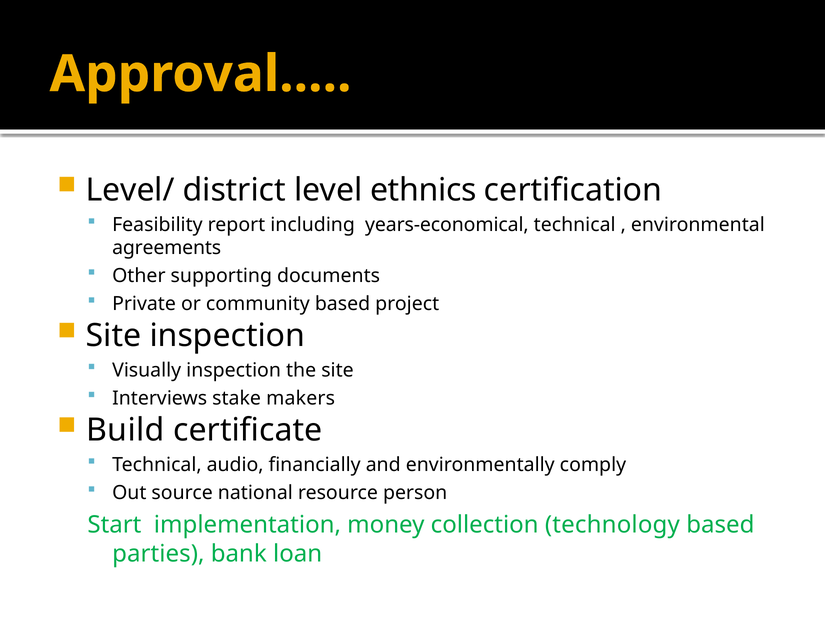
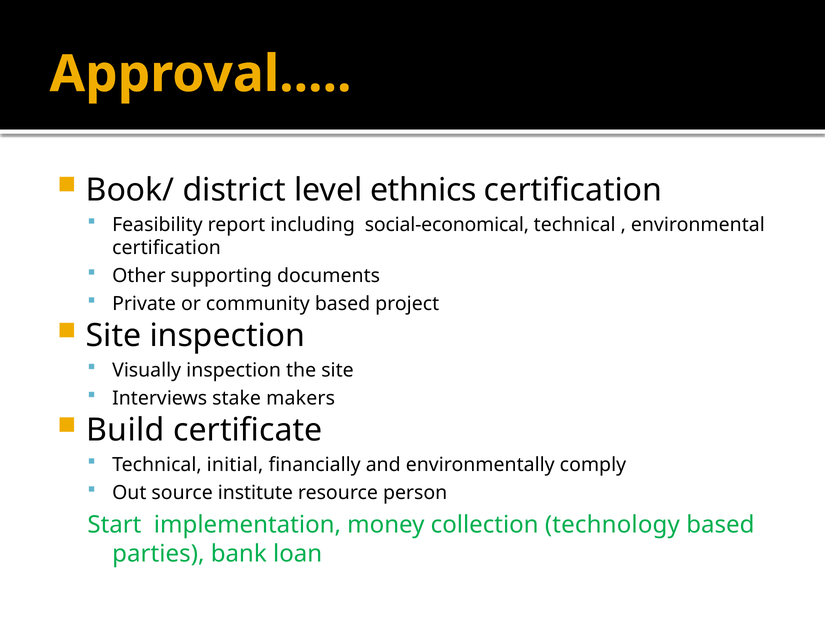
Level/: Level/ -> Book/ (130, 190)
years-economical: years-economical -> social-economical (447, 225)
agreements: agreements -> certification (167, 248)
audio: audio -> initial (235, 465)
national: national -> institute (255, 493)
